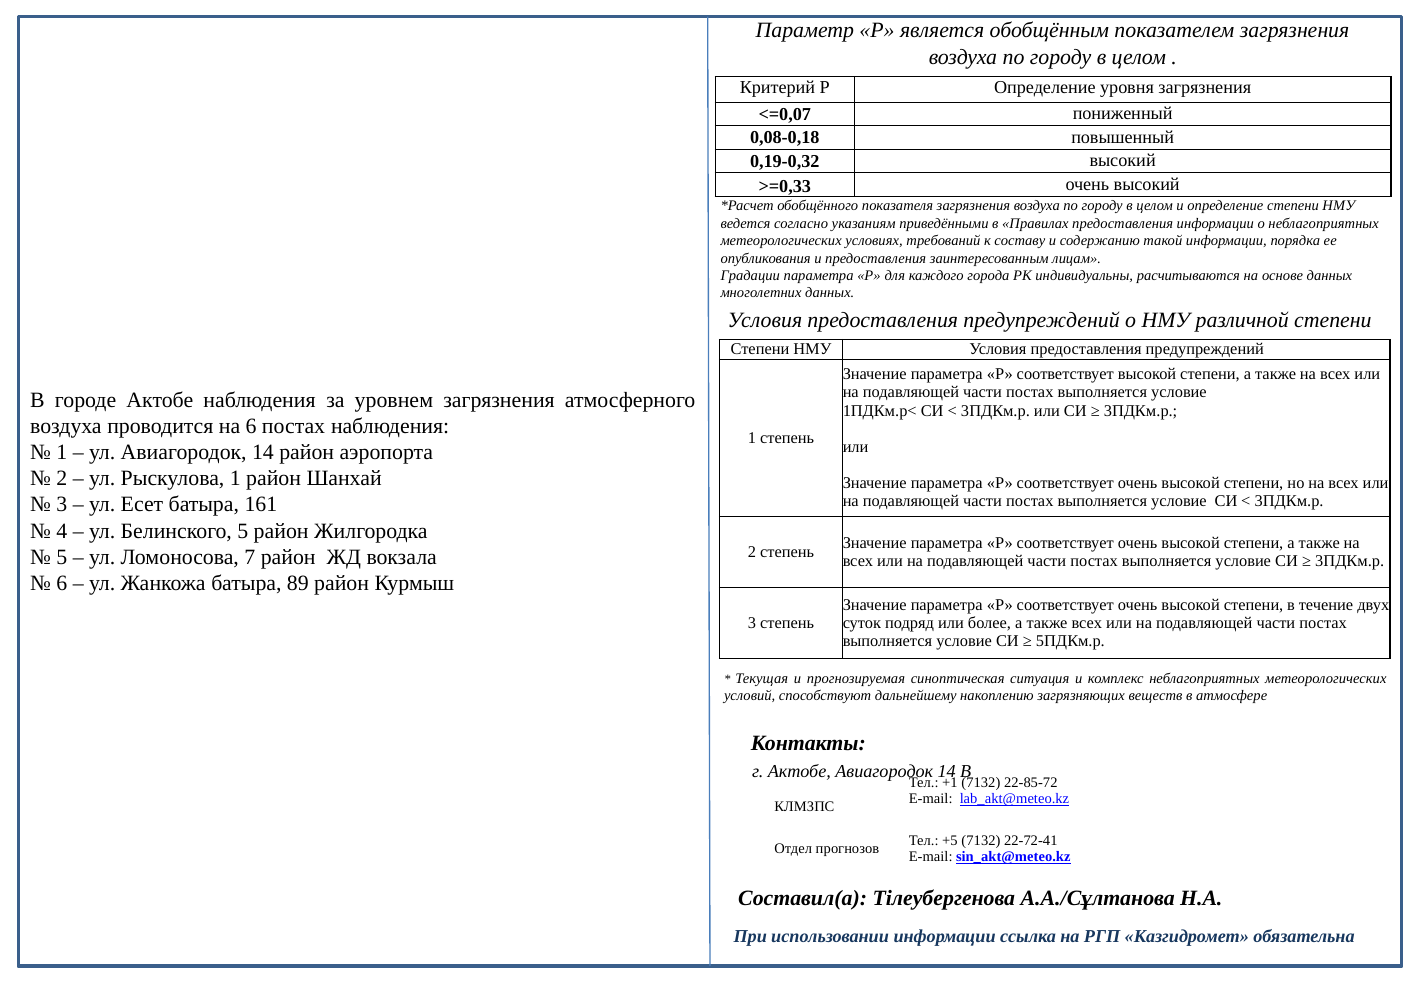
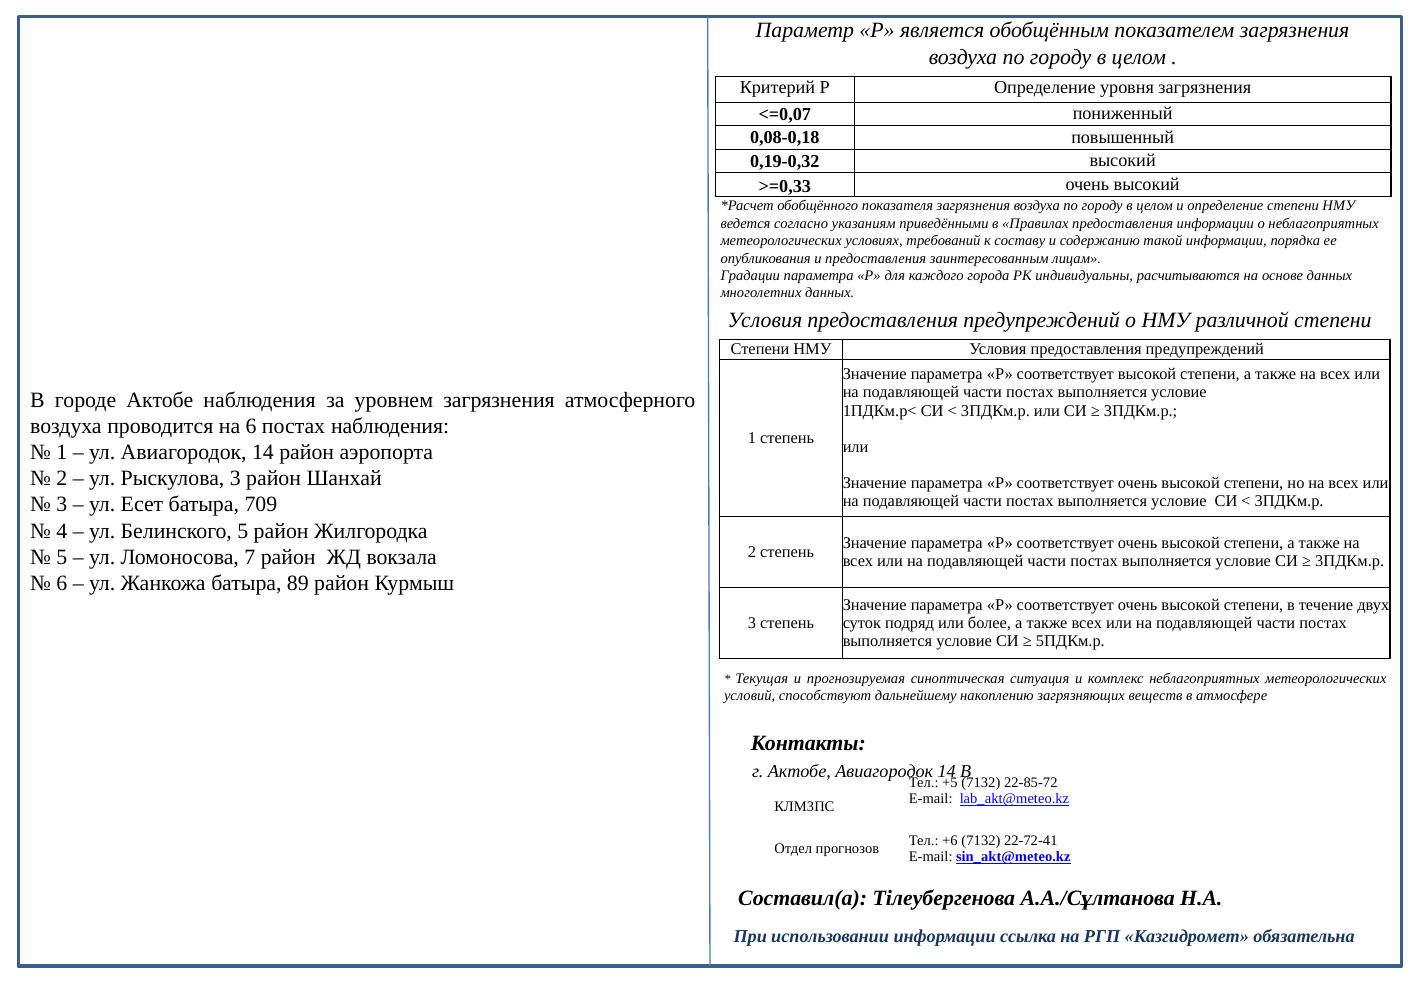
Рыскулова 1: 1 -> 3 (235, 479)
161: 161 -> 709 (261, 505)
+1: +1 -> +5 (950, 783)
+5: +5 -> +6 (950, 840)
